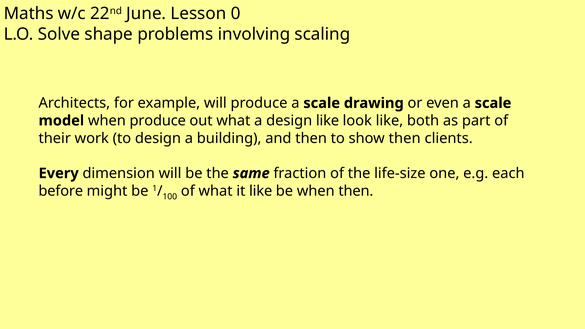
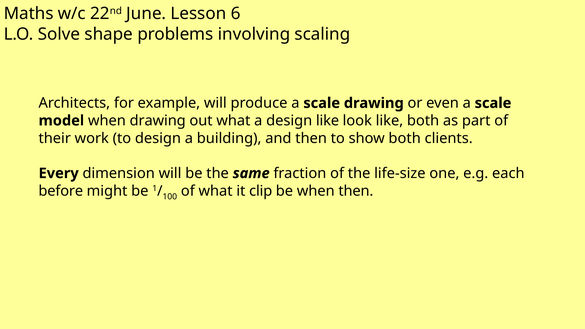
0: 0 -> 6 (236, 14)
when produce: produce -> drawing (158, 121)
show then: then -> both (405, 138)
it like: like -> clip (261, 191)
